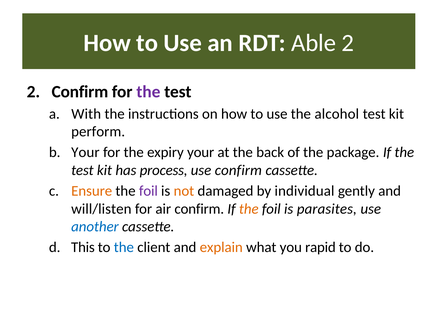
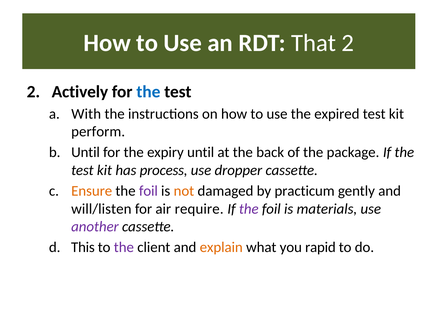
Able: Able -> That (314, 43)
2 Confirm: Confirm -> Actively (80, 92)
the colour: purple -> blue (148, 92)
alcohol: alcohol -> expired (337, 114)
Your: Your -> Until (86, 152)
expiry your: your -> until (201, 152)
use confirm: confirm -> dropper (238, 170)
individual: individual -> practicum (305, 191)
air confirm: confirm -> require (199, 209)
the colour: orange -> purple (249, 209)
parasites: parasites -> materials (327, 209)
another colour: blue -> purple (95, 226)
the colour: blue -> purple (124, 247)
